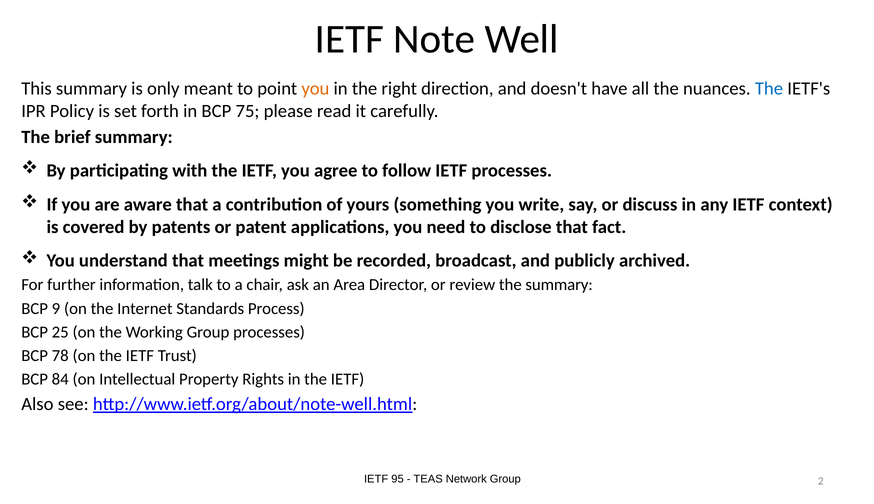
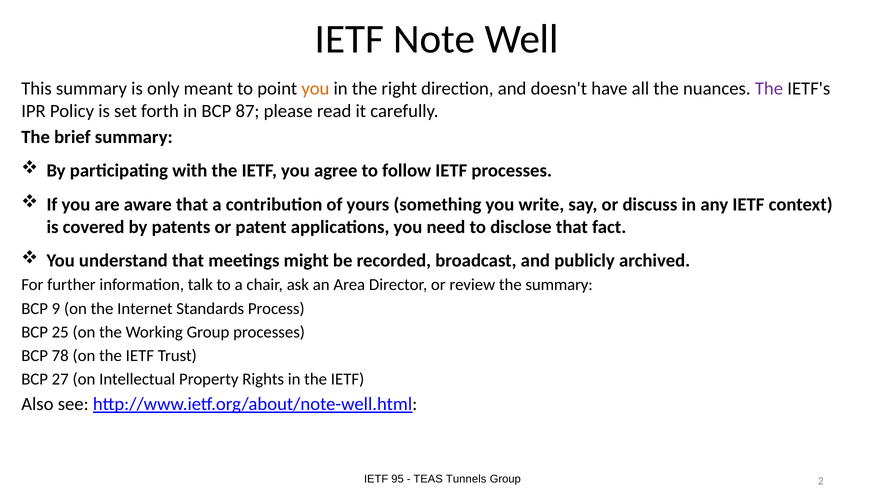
The colour: blue -> purple (769, 89)
75: 75 -> 87 (248, 111)
84: 84 -> 27 (60, 379)
Network: Network -> Tunnels (466, 479)
